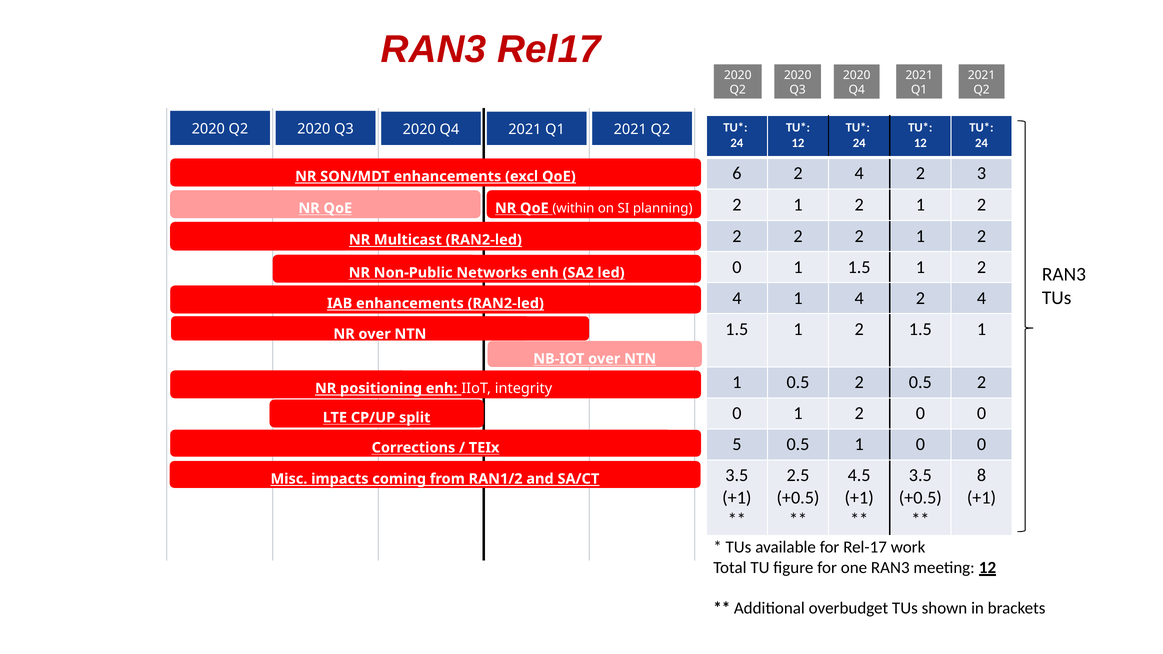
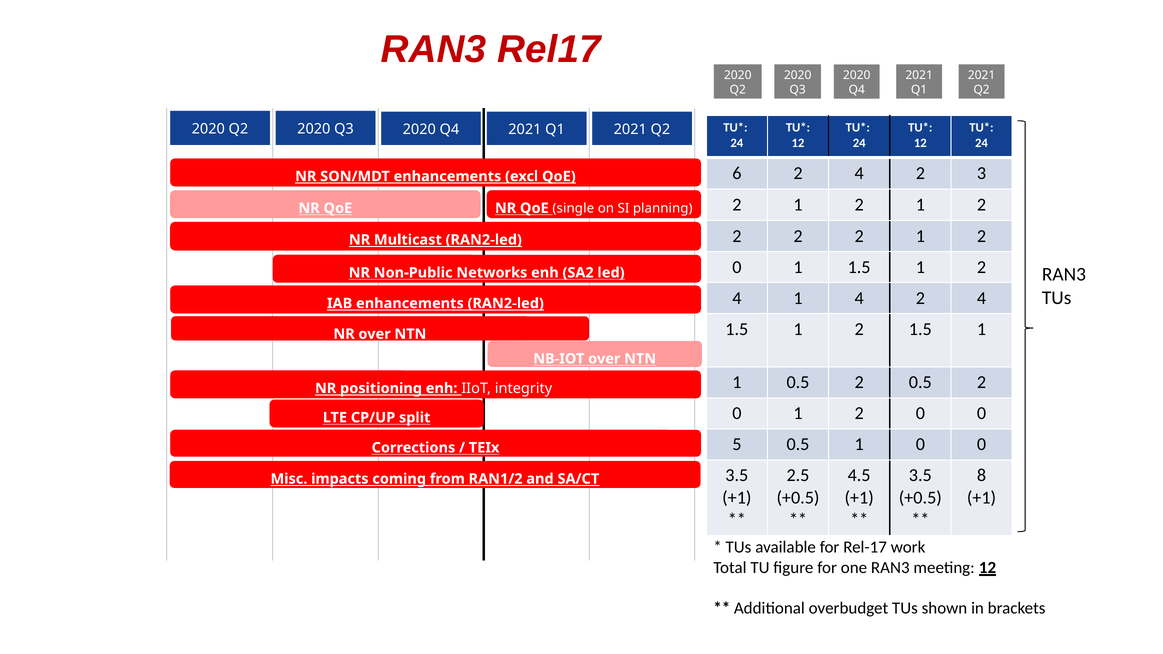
within: within -> single (573, 209)
